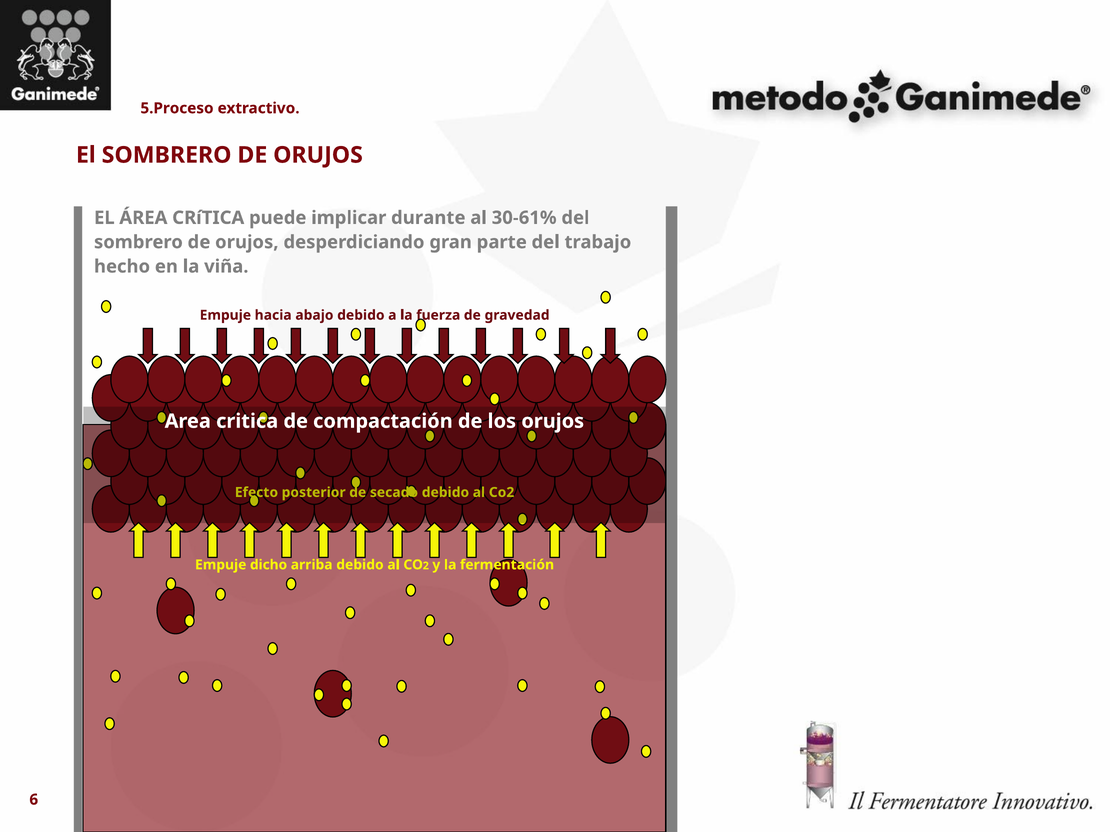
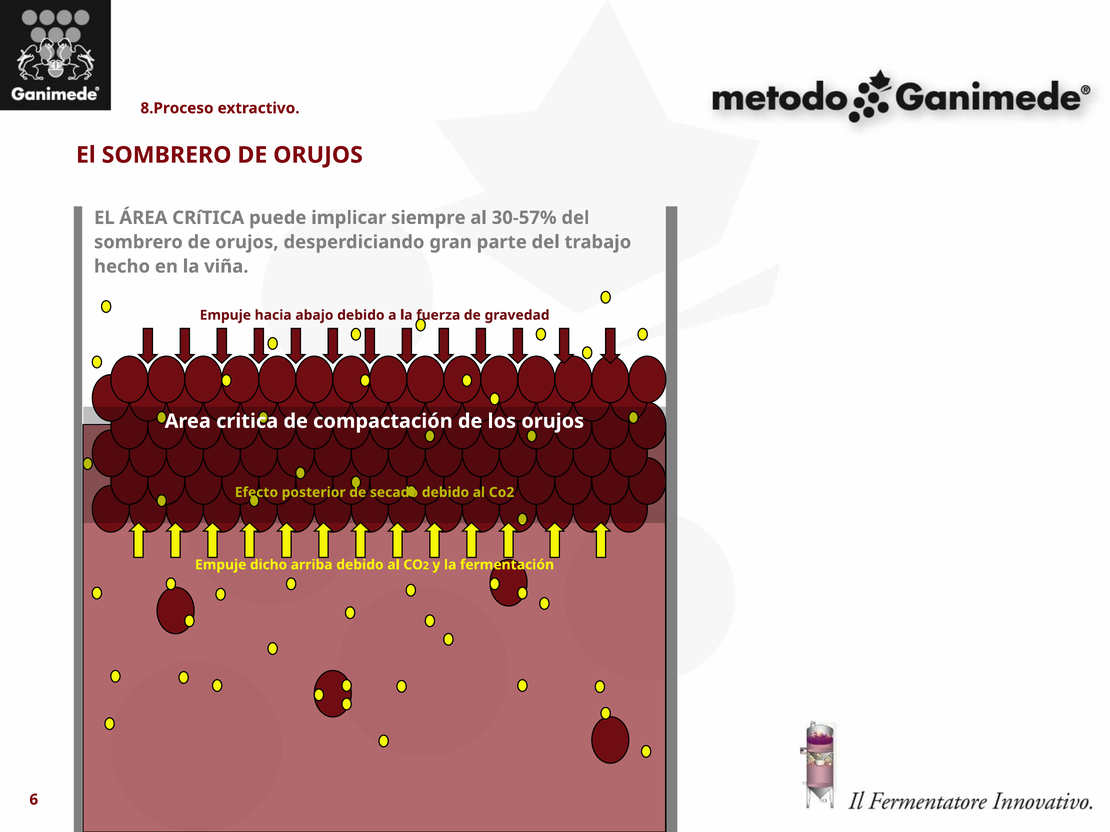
5.Proceso: 5.Proceso -> 8.Proceso (177, 108)
durante: durante -> siempre (428, 218)
30-61%: 30-61% -> 30-57% (524, 218)
